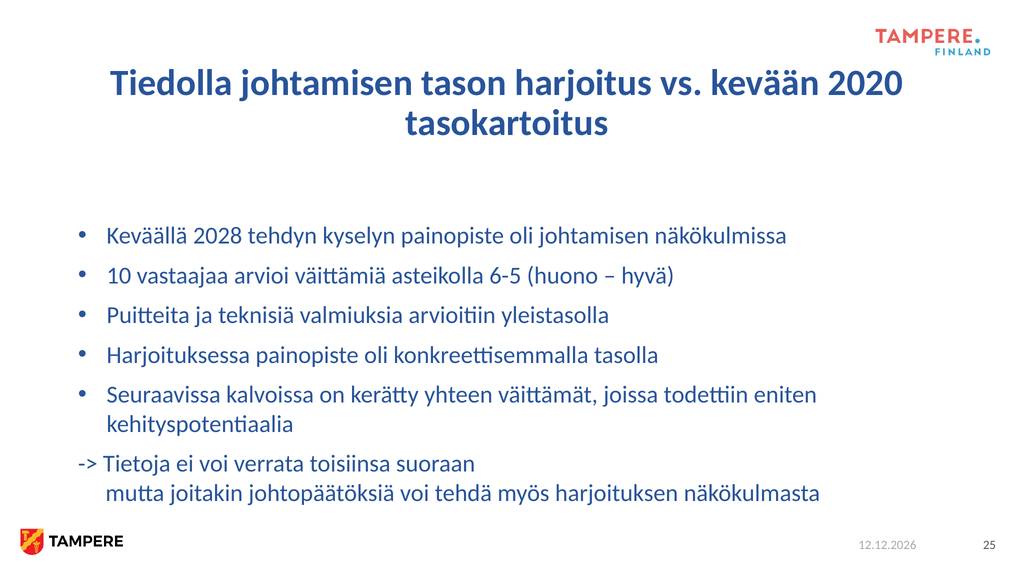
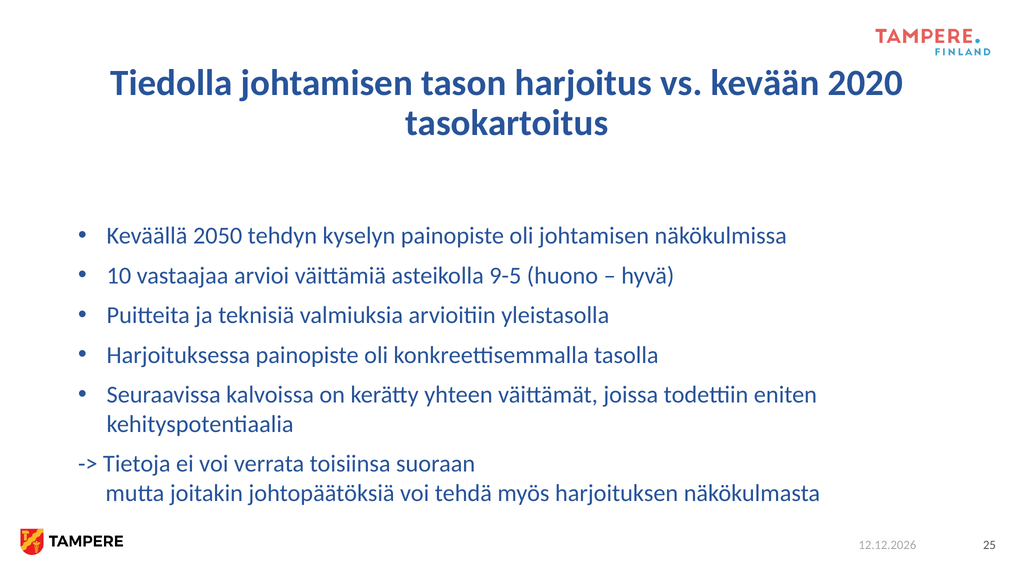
2028: 2028 -> 2050 (218, 236)
6-5: 6-5 -> 9-5 (505, 276)
